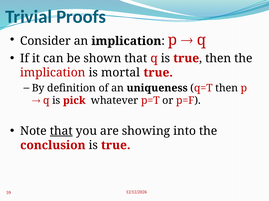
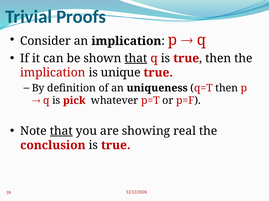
that underline: none -> present (136, 59)
mortal: mortal -> unique (121, 73)
into: into -> real (185, 131)
